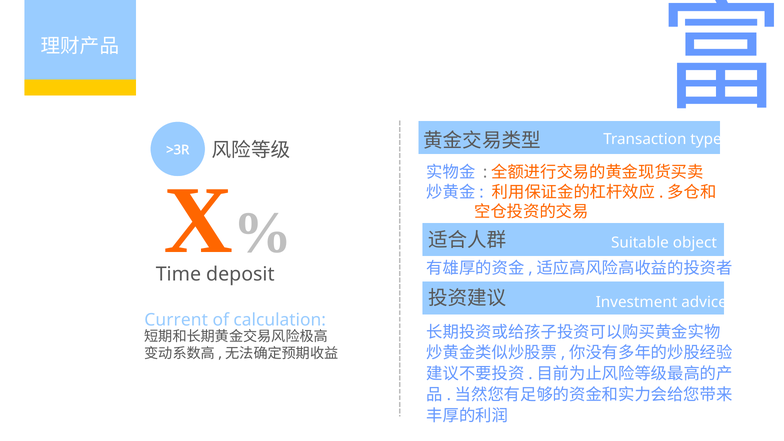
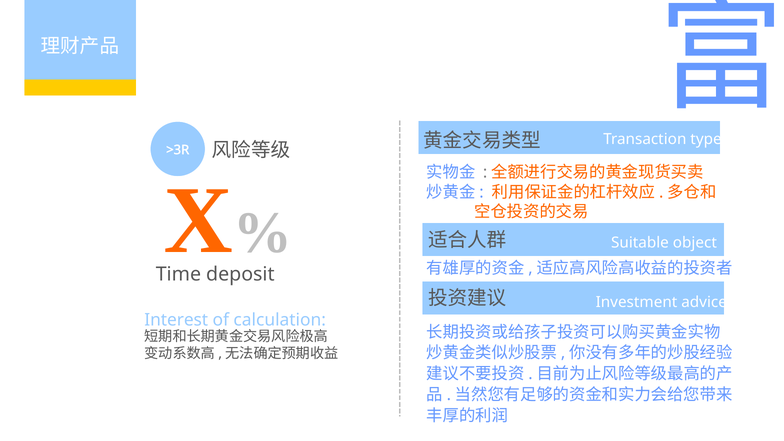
Current: Current -> Interest (176, 320)
